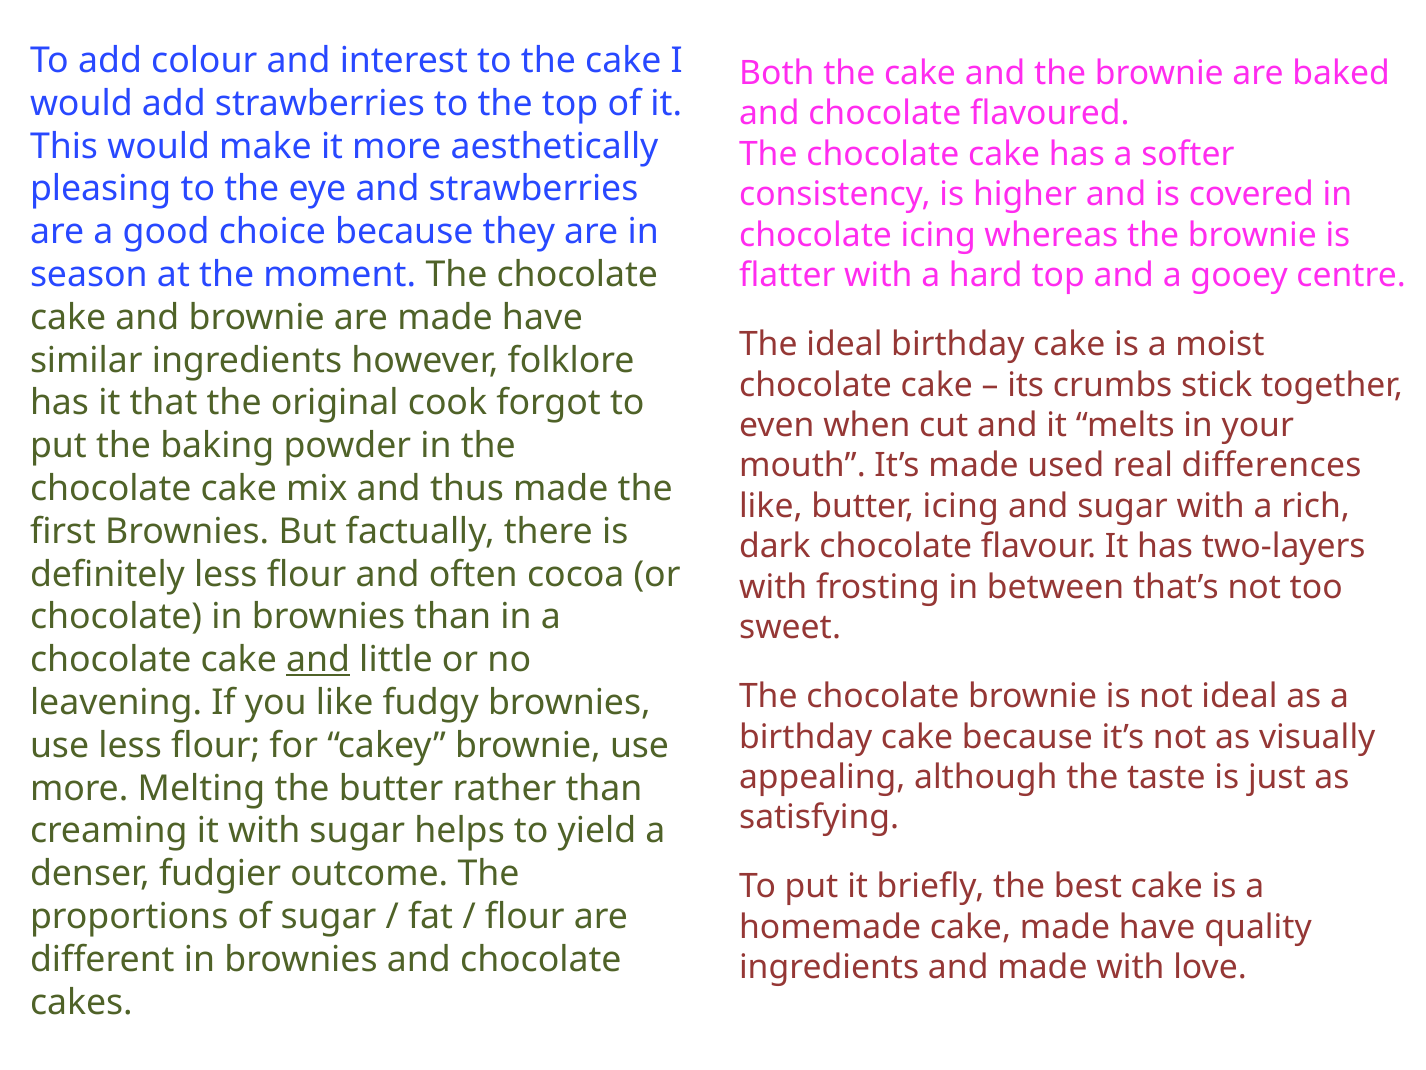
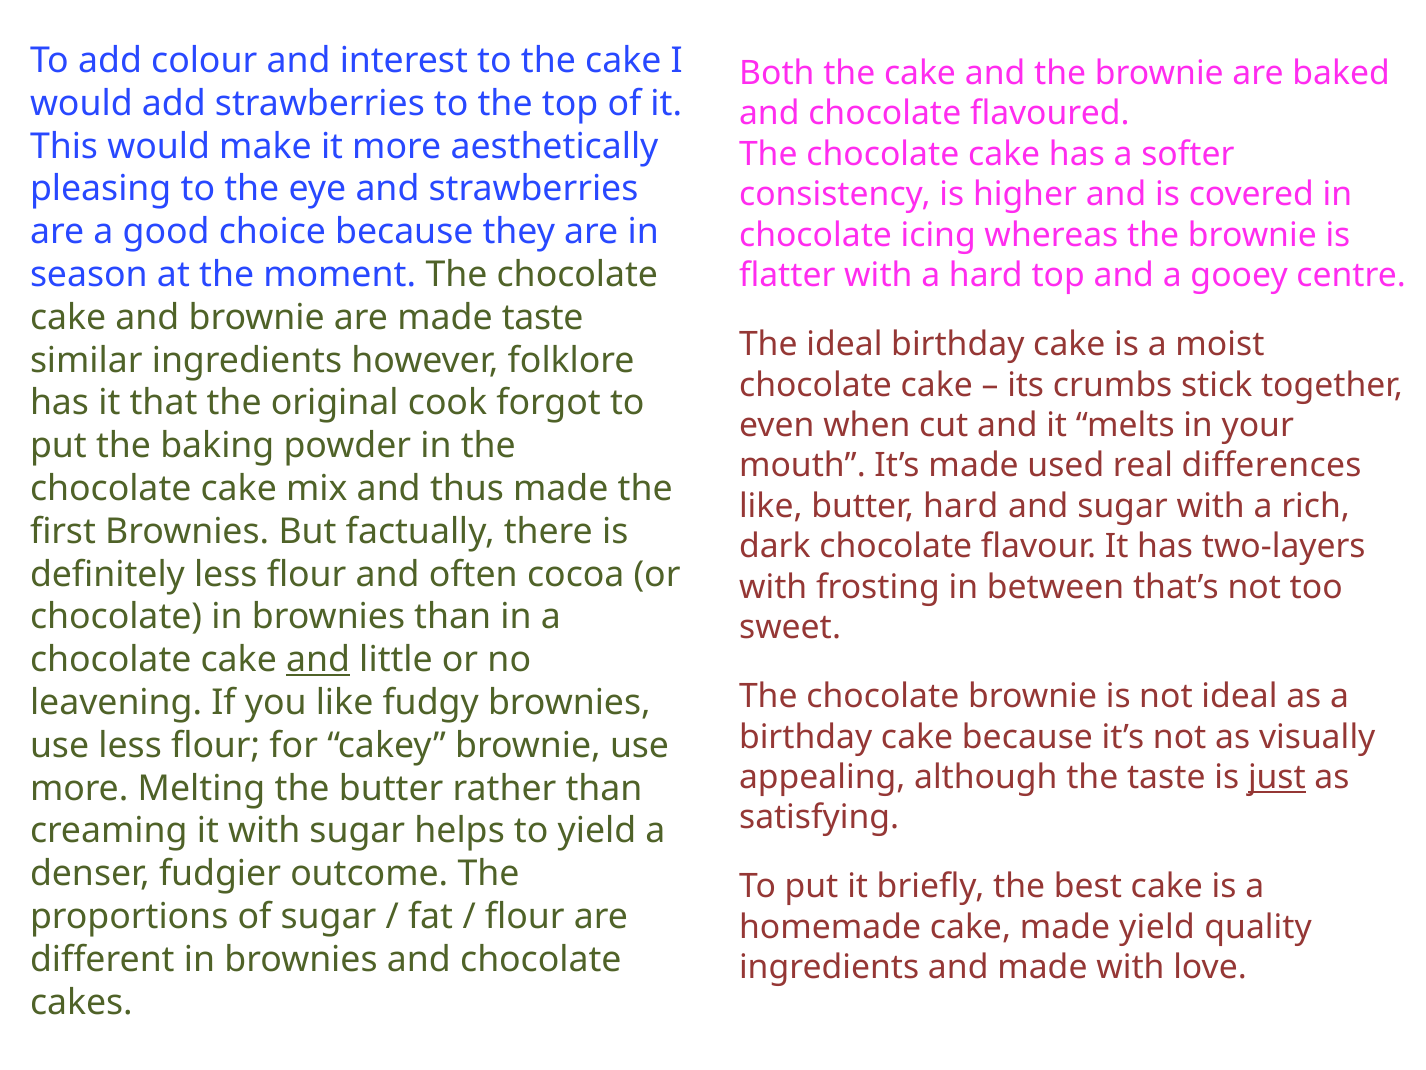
are made have: have -> taste (543, 317)
butter icing: icing -> hard (961, 506)
just underline: none -> present (1277, 777)
cake made have: have -> yield (1157, 927)
